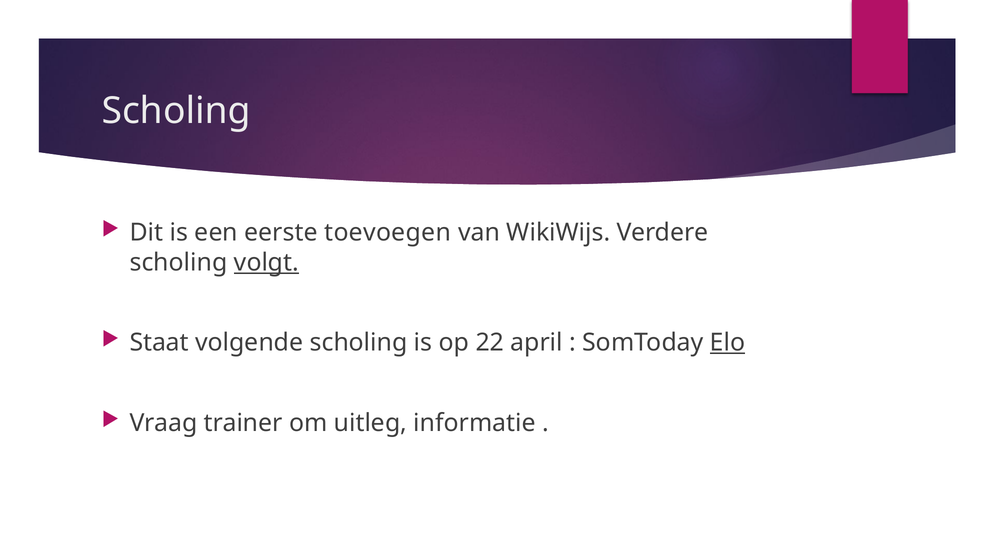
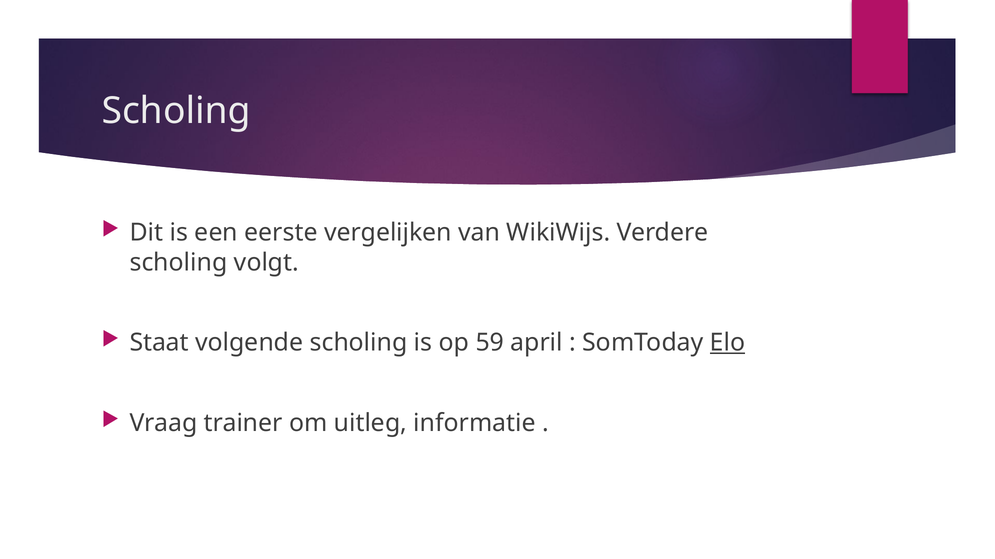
toevoegen: toevoegen -> vergelijken (388, 233)
volgt underline: present -> none (266, 263)
22: 22 -> 59 (490, 343)
